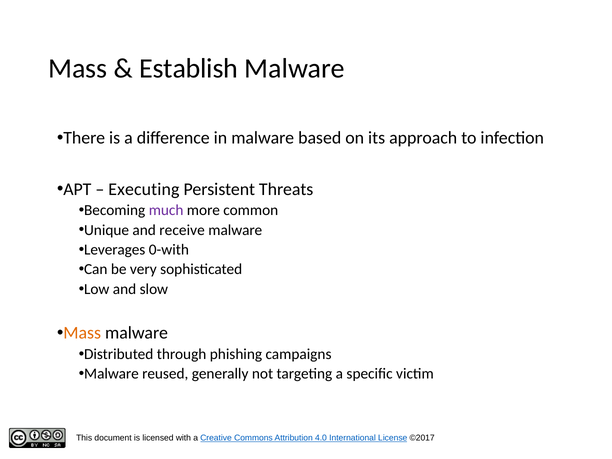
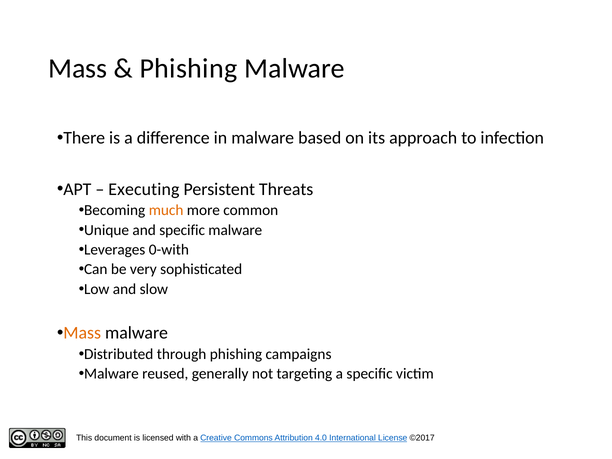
Establish: Establish -> Phishing (188, 69)
much colour: purple -> orange (166, 210)
and receive: receive -> specific (182, 230)
